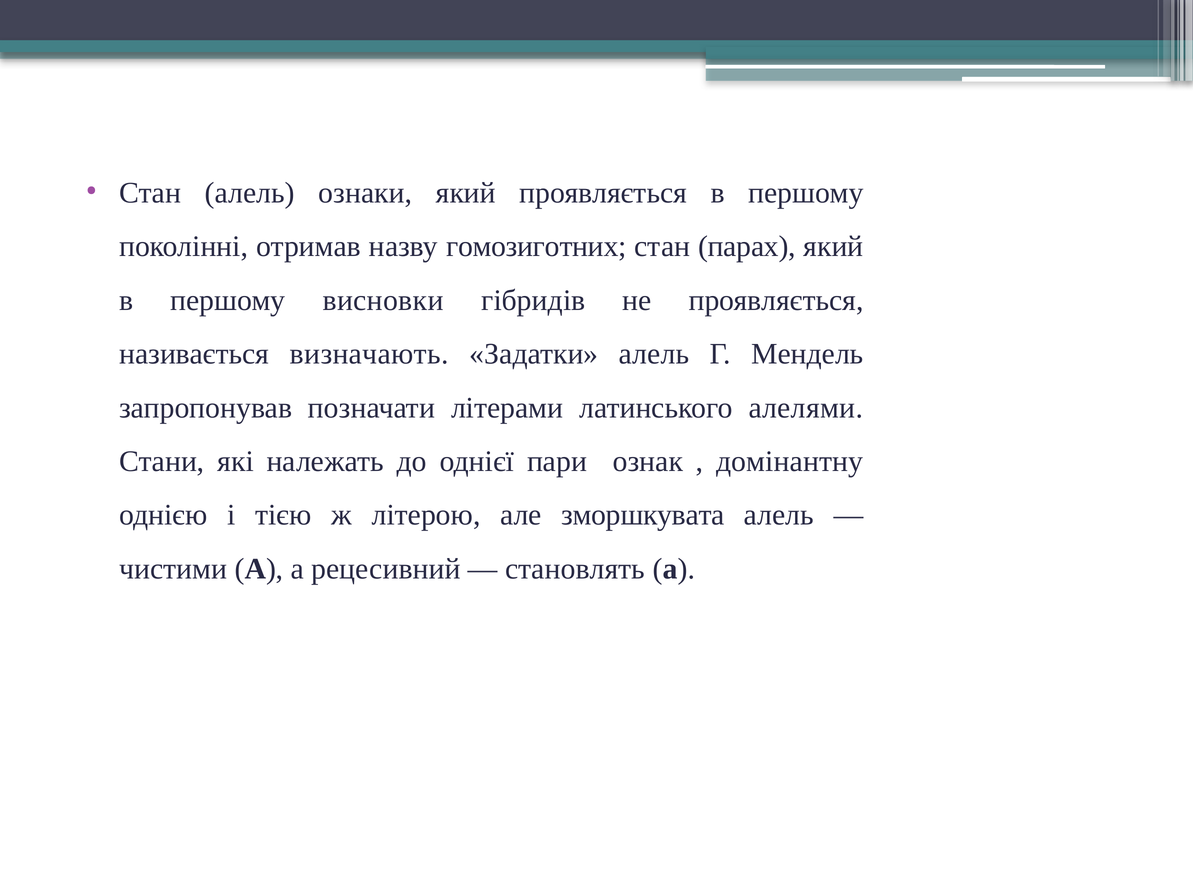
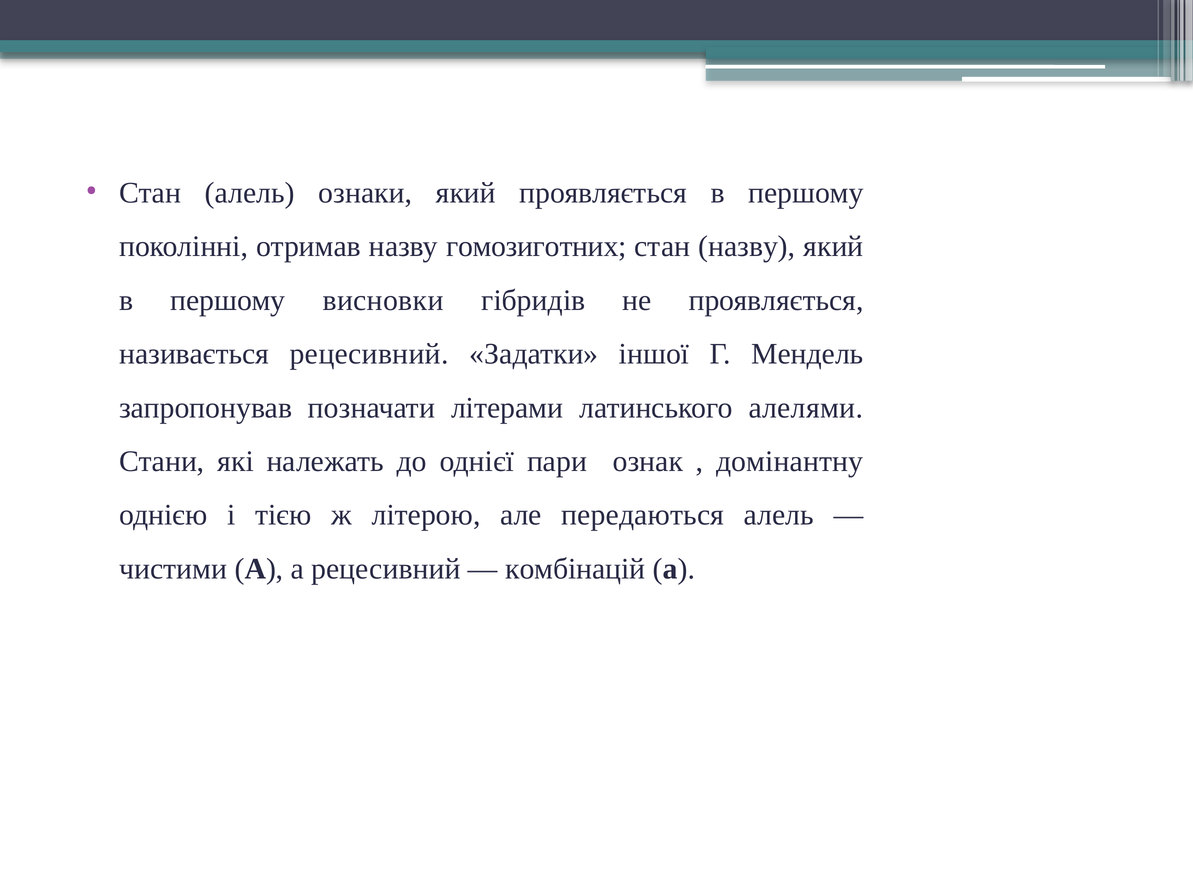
стан парах: парах -> назву (747, 247)
називається визначають: визначають -> рецесивний (369, 354)
Задатки алель: алель -> іншої (654, 354)
зморшкувата: зморшкувата -> передаються (643, 515)
становлять: становлять -> комбінацій (575, 569)
